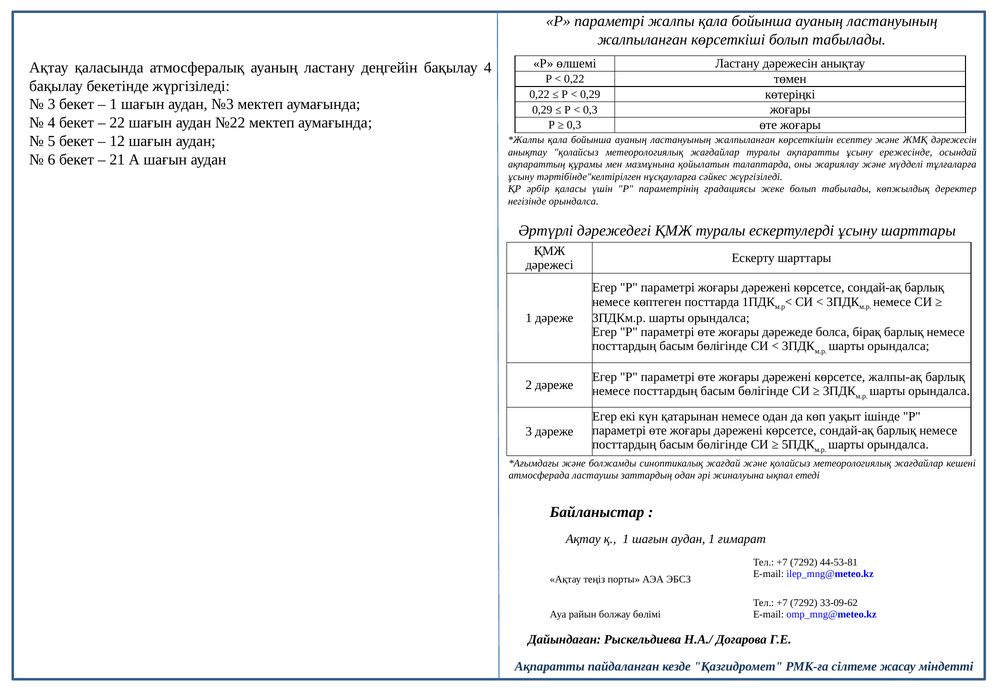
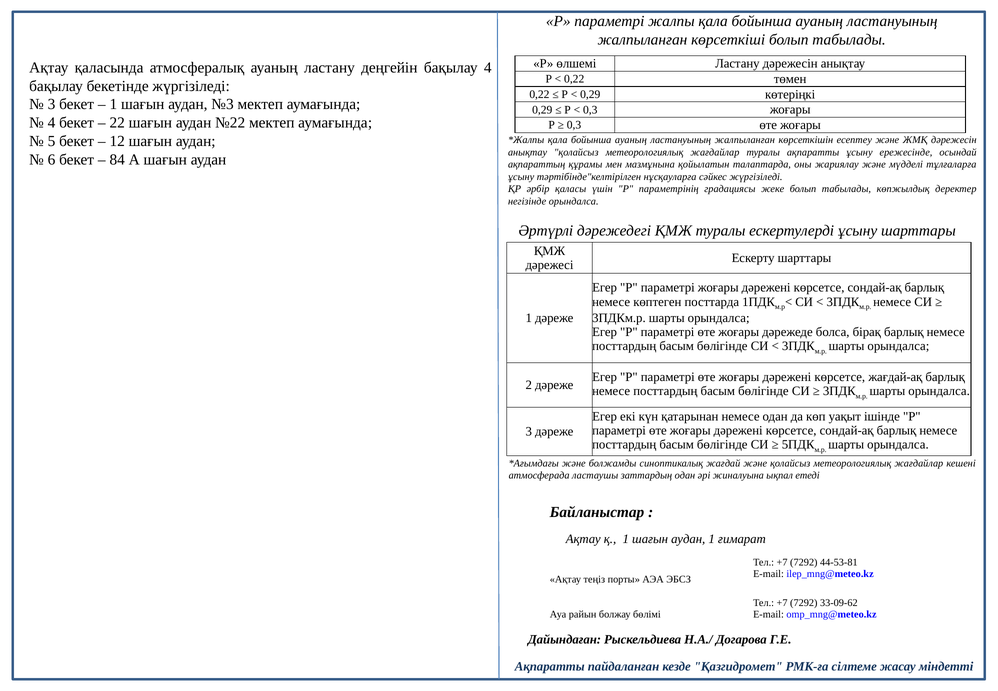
21: 21 -> 84 (117, 160)
жалпы-ақ: жалпы-ақ -> жағдай-ақ (895, 377)
